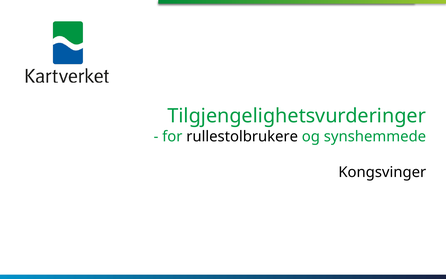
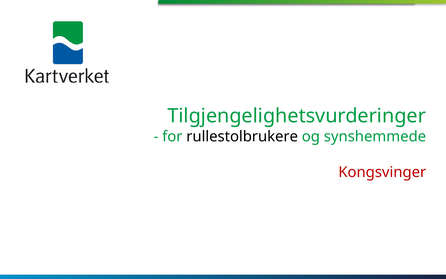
Kongsvinger colour: black -> red (382, 172)
